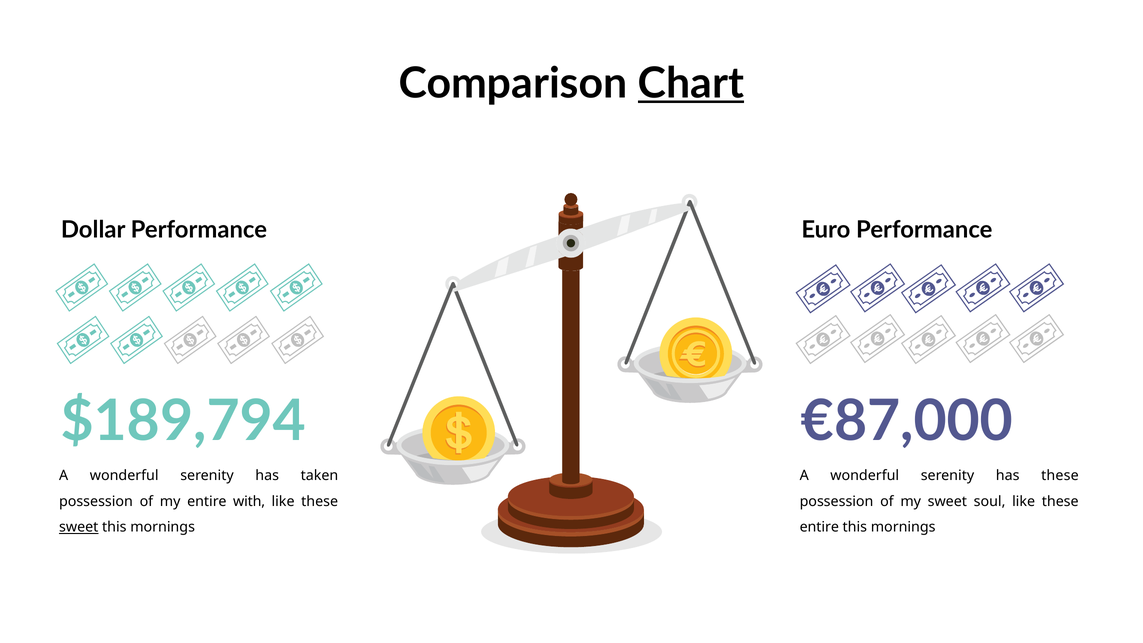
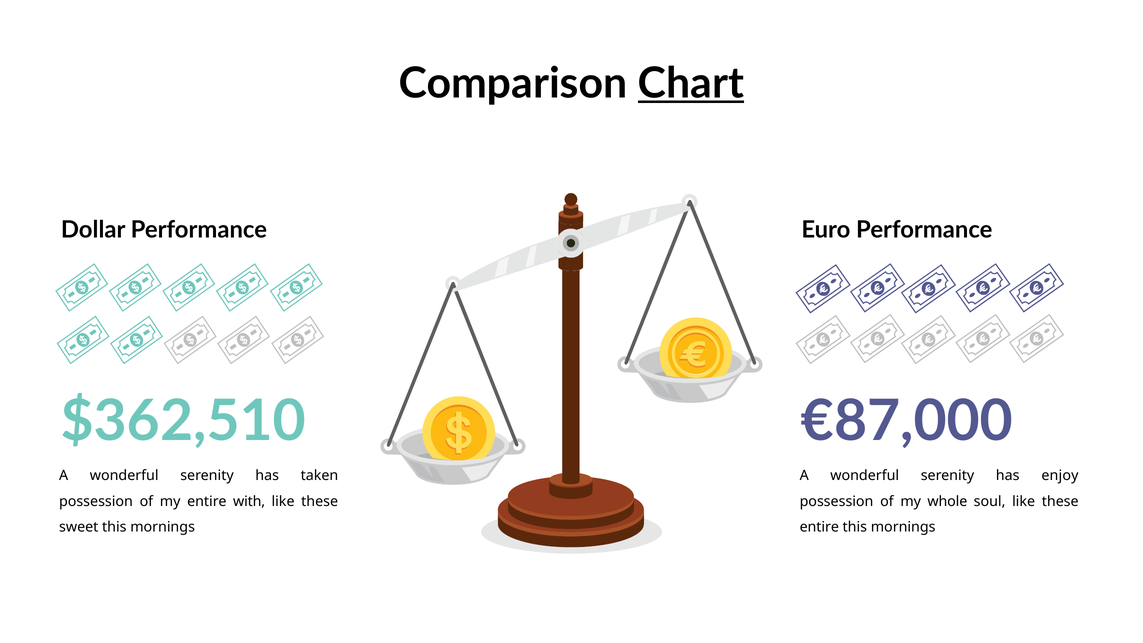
$189,794: $189,794 -> $362,510 (183, 421)
has these: these -> enjoy (1060, 476)
my sweet: sweet -> whole (947, 501)
sweet underline: present -> none (79, 527)
